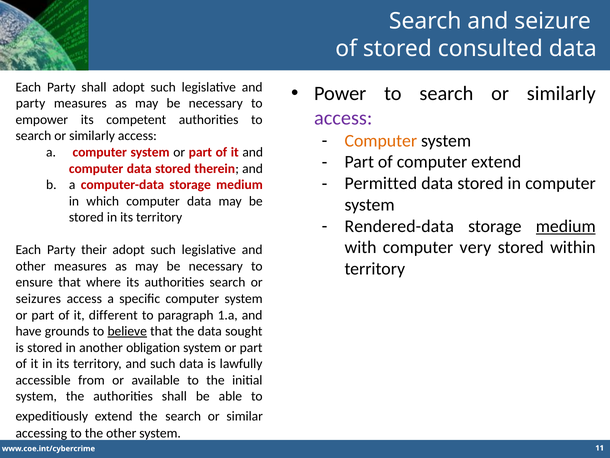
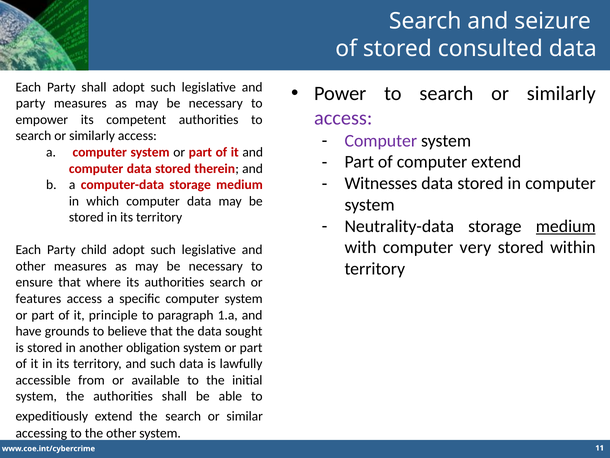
Computer colour: orange -> purple (381, 141)
Permitted: Permitted -> Witnesses (381, 183)
Rendered-data: Rendered-data -> Neutrality-data (399, 226)
their: their -> child (94, 250)
seizures: seizures -> features (38, 298)
different: different -> principle (113, 315)
believe underline: present -> none (127, 331)
